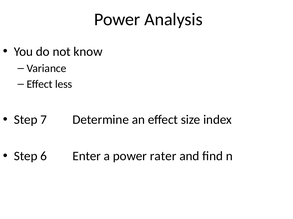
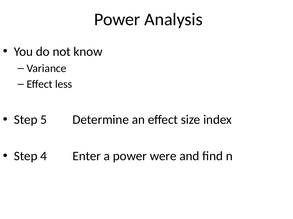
7: 7 -> 5 (44, 120)
6: 6 -> 4 (44, 157)
rater: rater -> were (163, 157)
